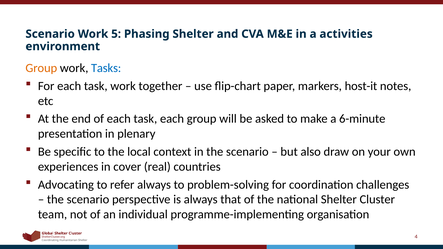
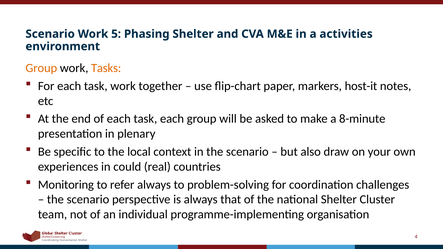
Tasks colour: blue -> orange (106, 68)
6-minute: 6-minute -> 8-minute (362, 119)
cover: cover -> could (127, 167)
Advocating: Advocating -> Monitoring (66, 185)
